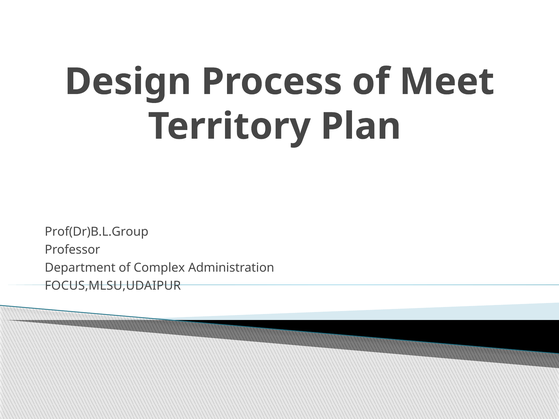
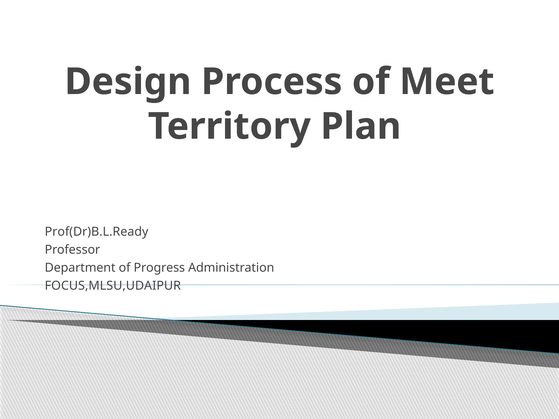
Prof(Dr)B.L.Group: Prof(Dr)B.L.Group -> Prof(Dr)B.L.Ready (97, 232)
Complex: Complex -> Progress (159, 268)
